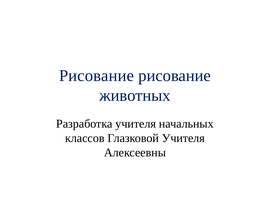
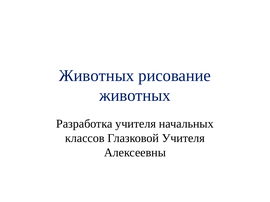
Рисование: Рисование -> Животных (97, 76)
